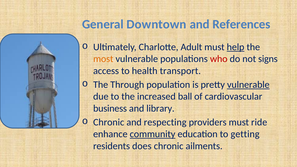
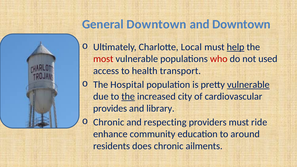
and References: References -> Downtown (241, 24)
Adult: Adult -> Local (191, 47)
most colour: orange -> red (103, 59)
signs: signs -> used (268, 59)
Through: Through -> Hospital (127, 85)
the underline: none -> present (128, 97)
ball: ball -> city (185, 97)
business: business -> provides (110, 108)
community underline: present -> none (153, 134)
getting: getting -> around (245, 134)
